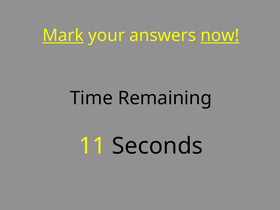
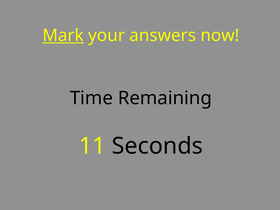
now underline: present -> none (220, 35)
